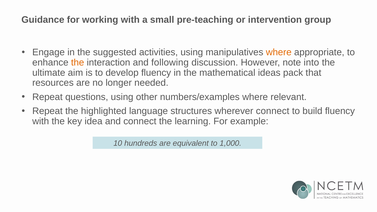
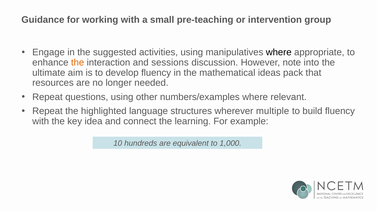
where colour: orange -> black (279, 52)
following: following -> sessions (170, 63)
wherever connect: connect -> multiple (273, 111)
